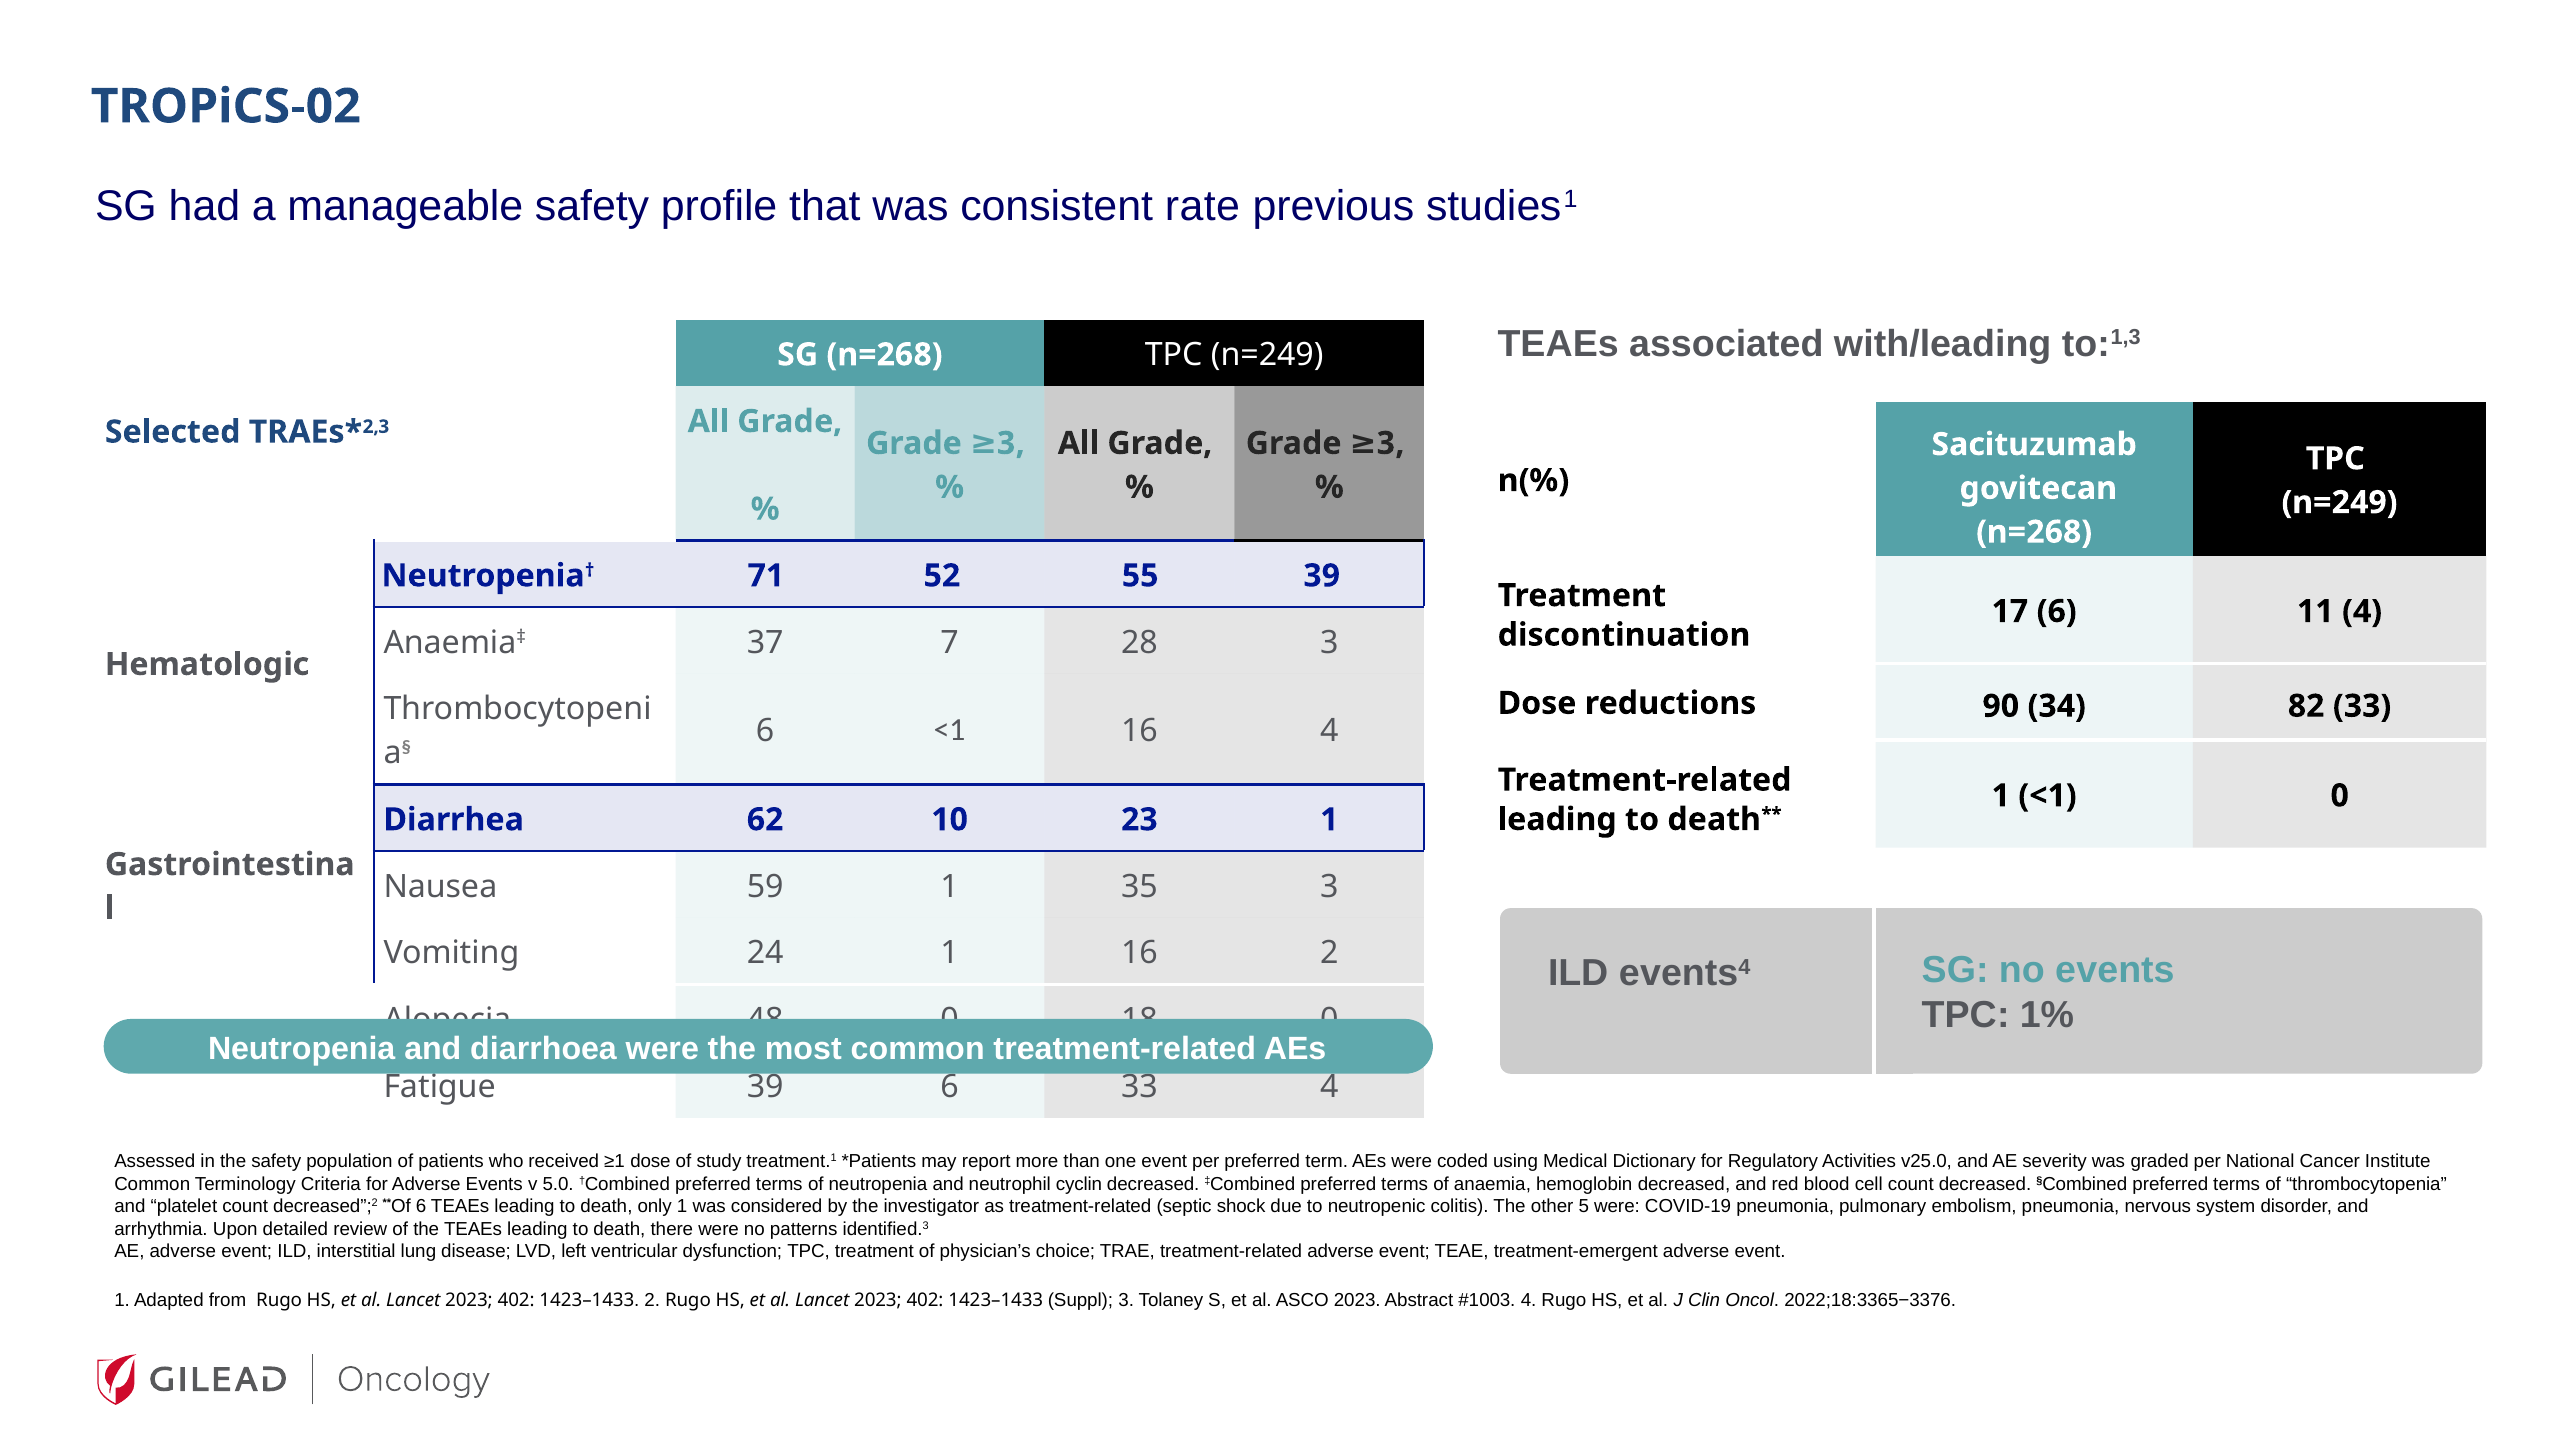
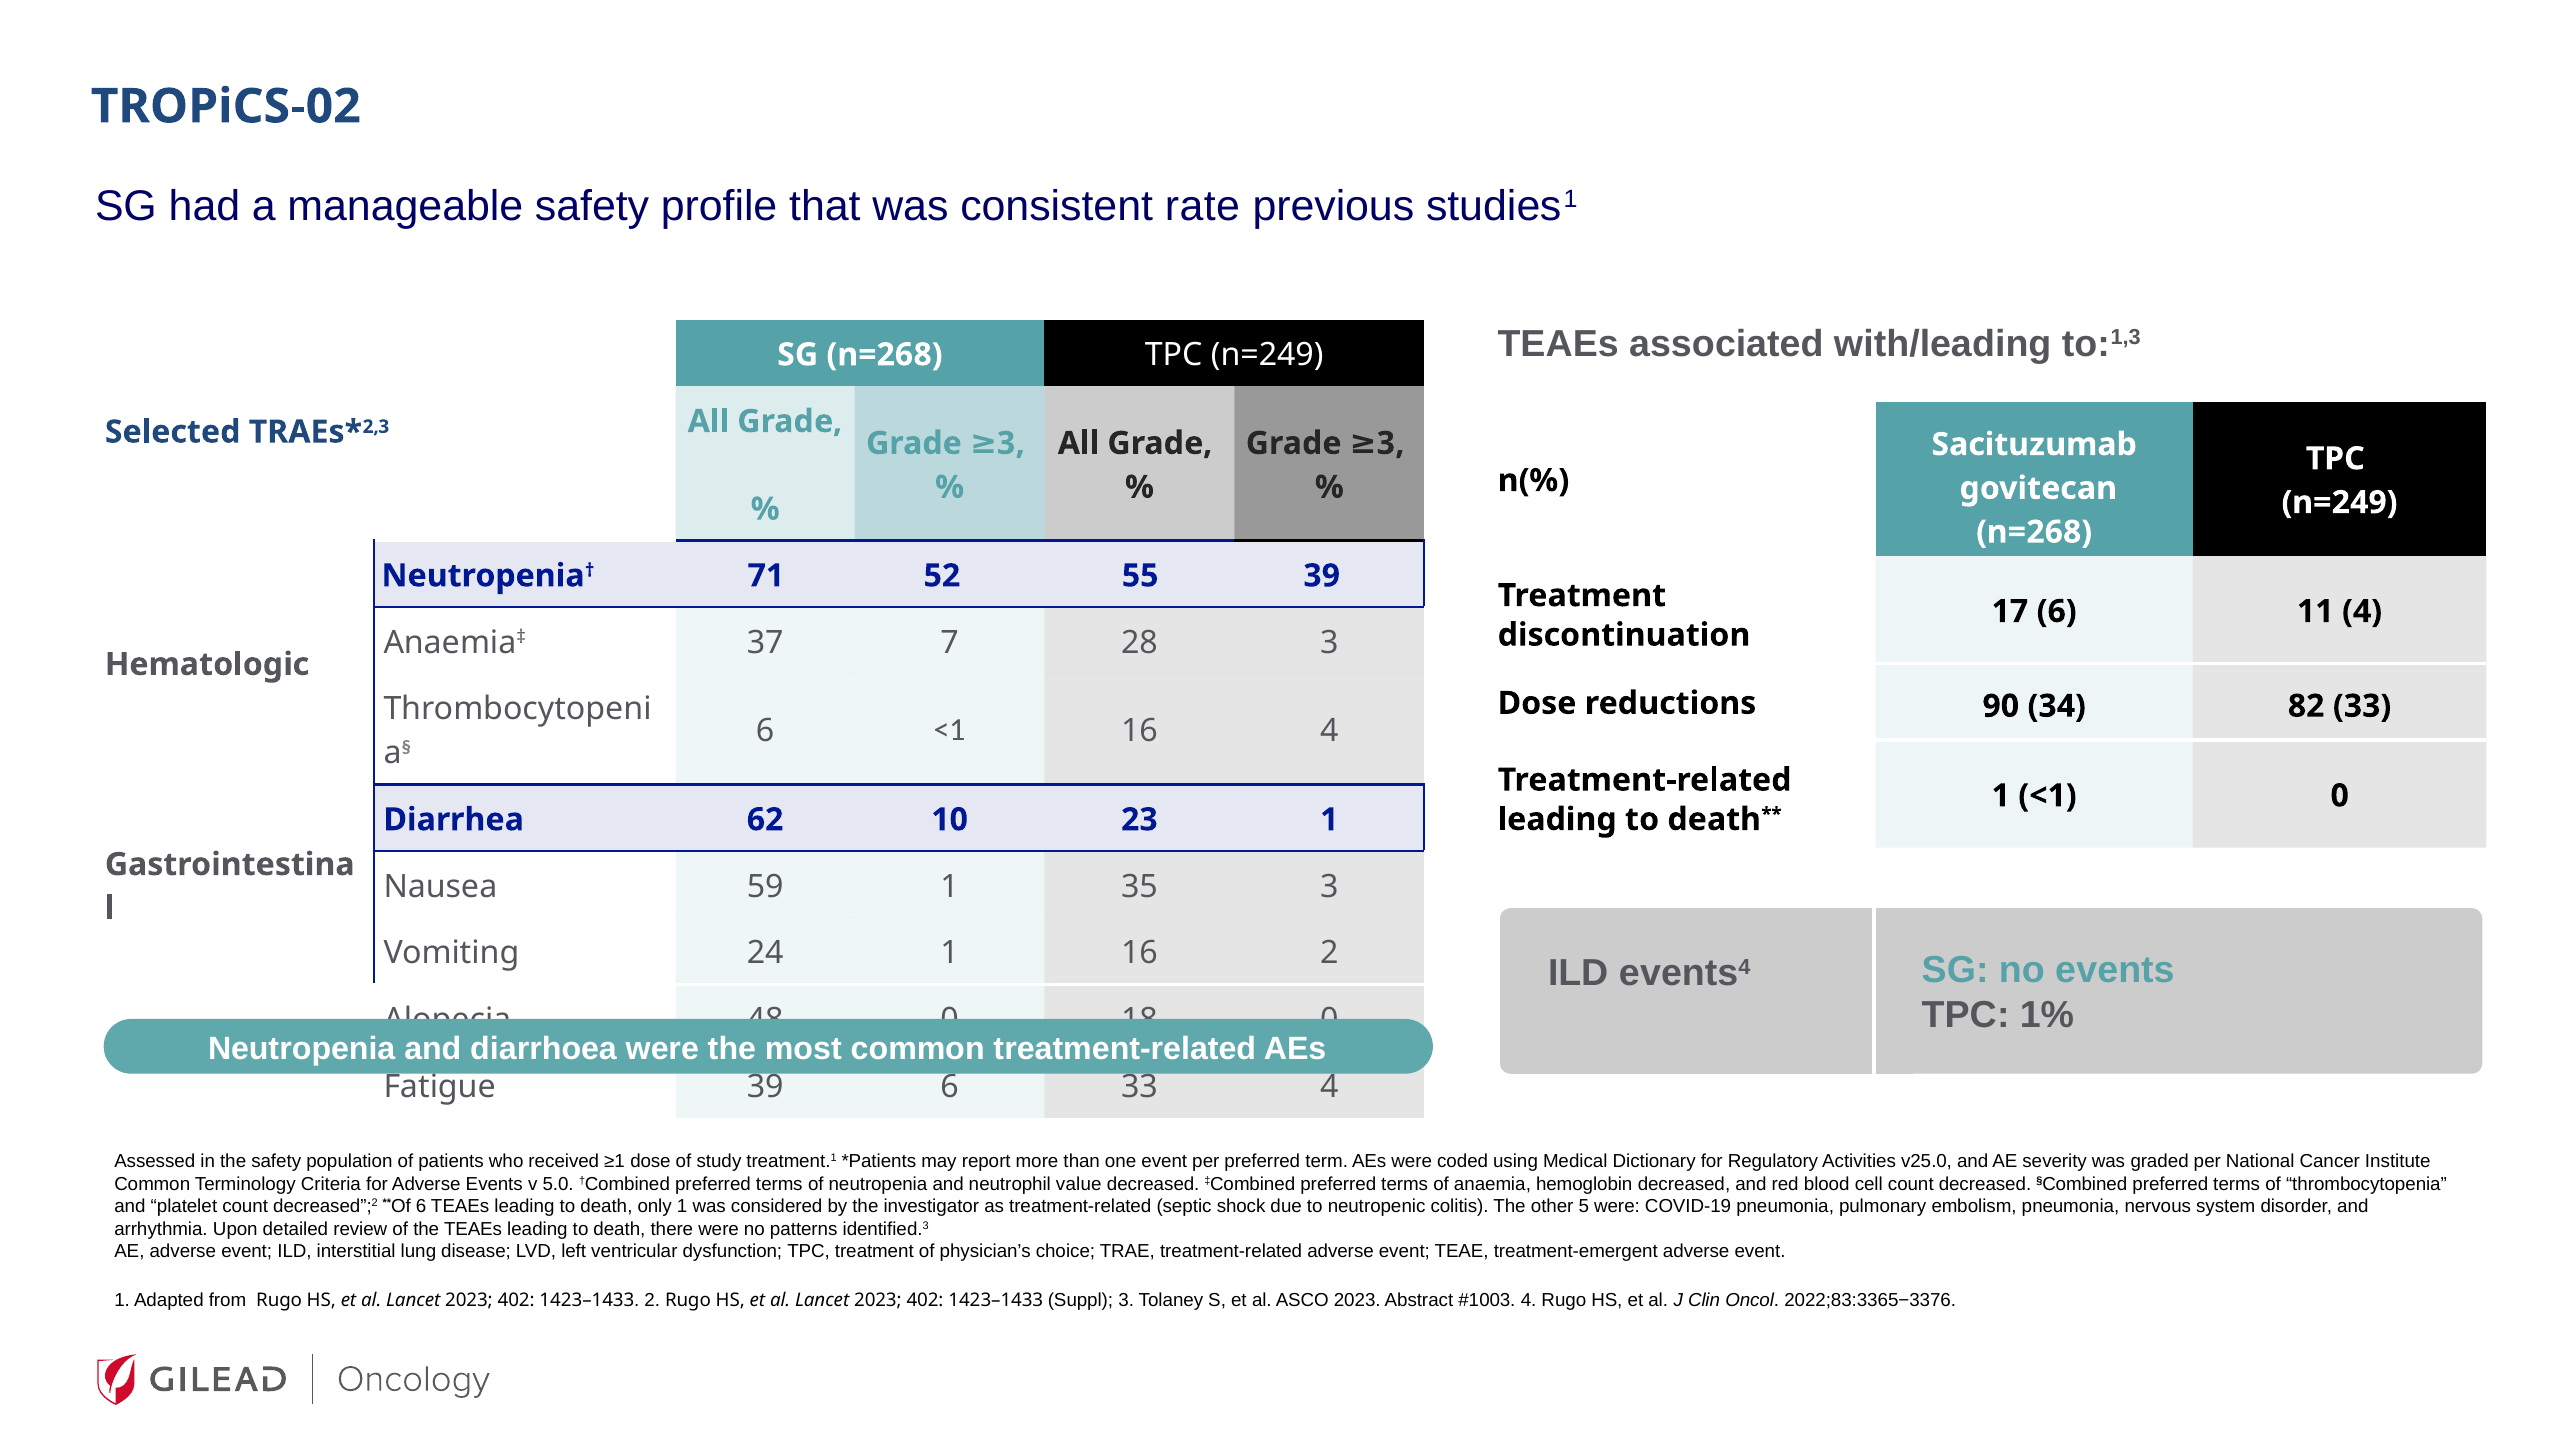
cyclin: cyclin -> value (1079, 1184)
2022;18:3365−3376: 2022;18:3365−3376 -> 2022;83:3365−3376 (1870, 1301)
